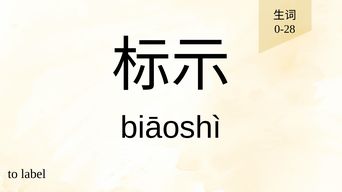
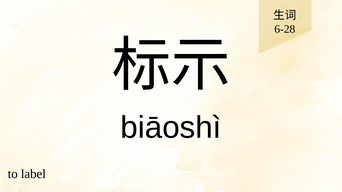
0-28: 0-28 -> 6-28 (285, 29)
